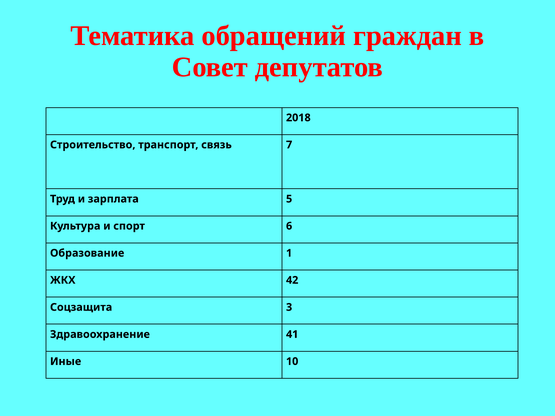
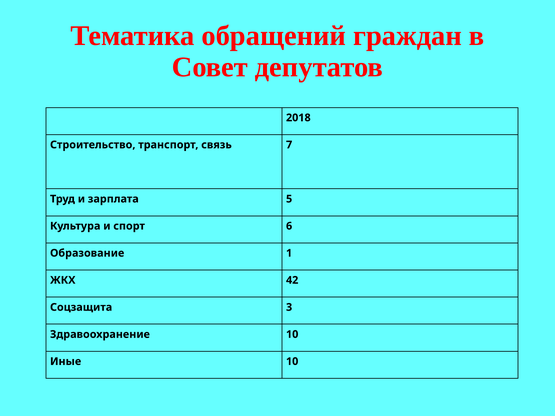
Здравоохранение 41: 41 -> 10 (292, 335)
